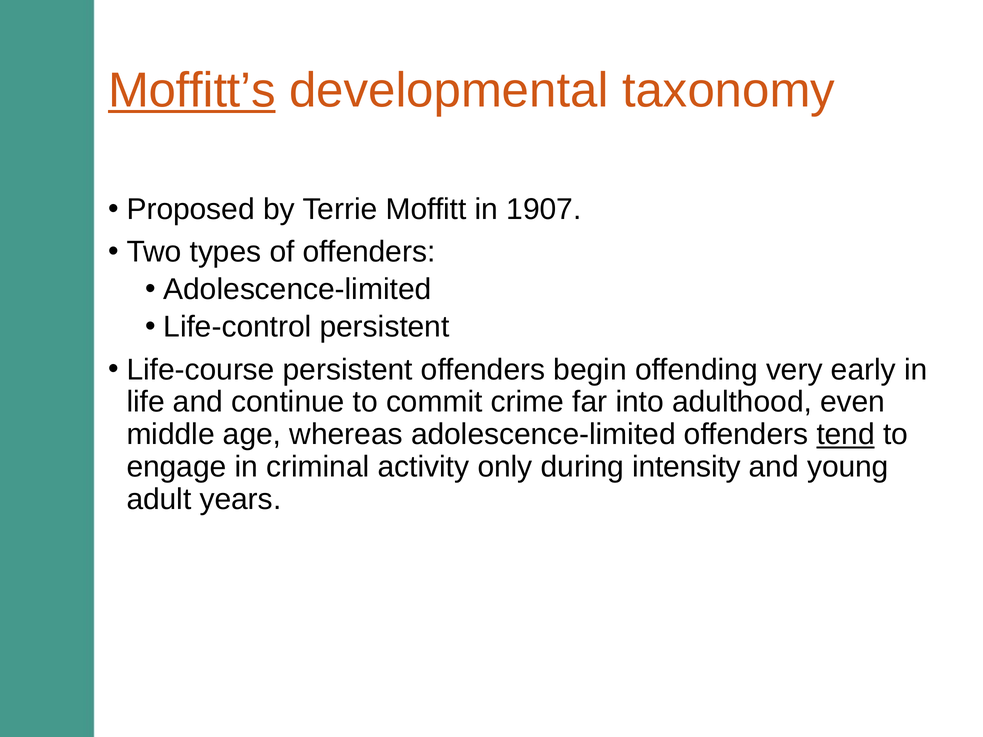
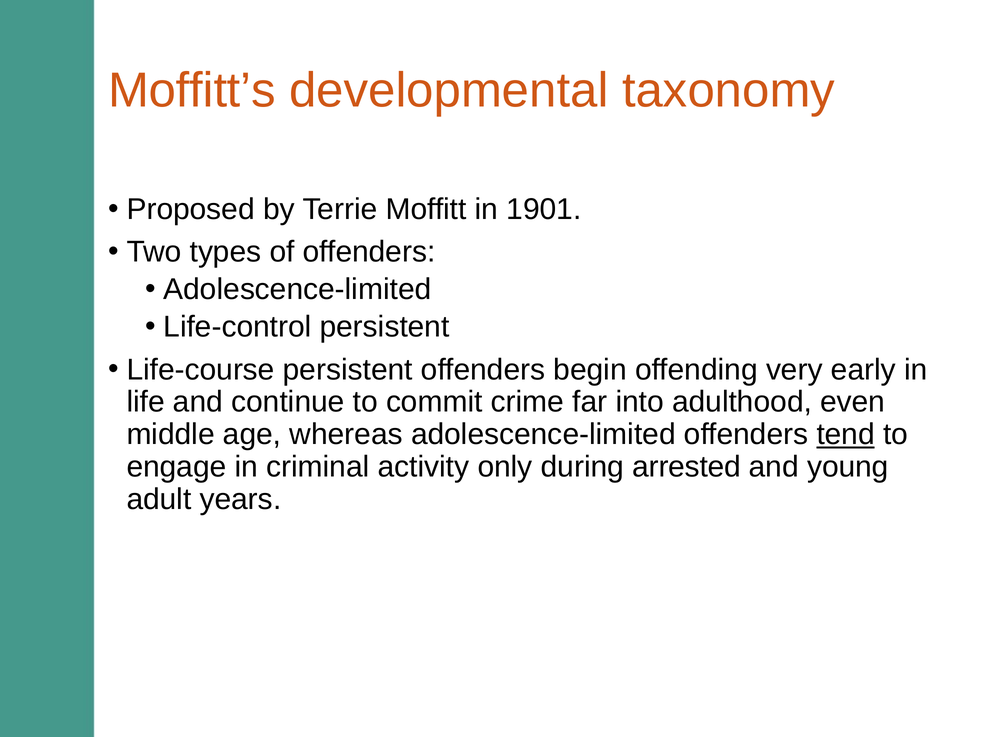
Moffitt’s underline: present -> none (192, 91)
1907: 1907 -> 1901 (544, 209)
intensity: intensity -> arrested (687, 467)
